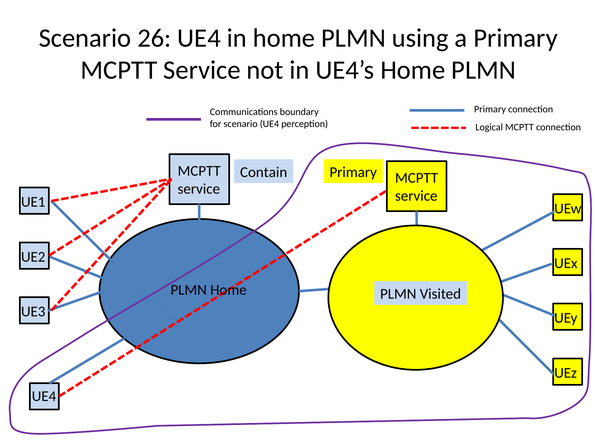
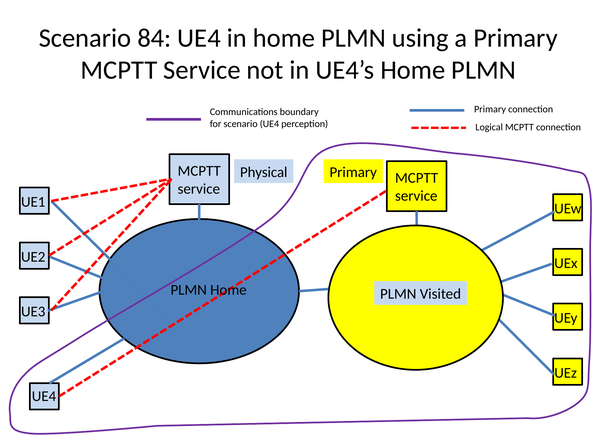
26: 26 -> 84 (154, 38)
Contain: Contain -> Physical (264, 172)
